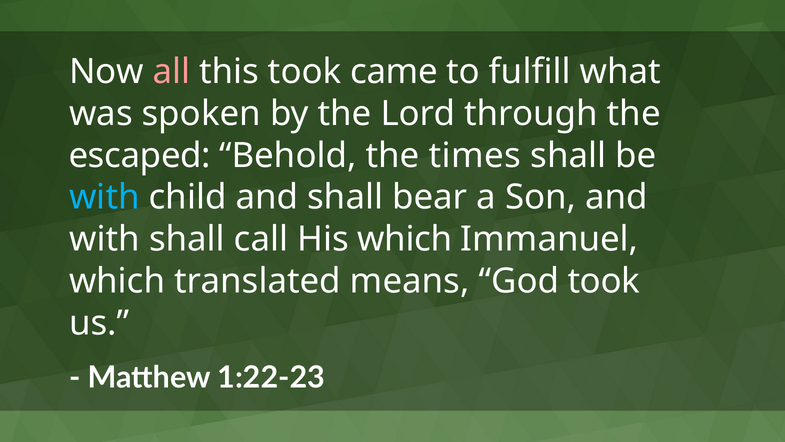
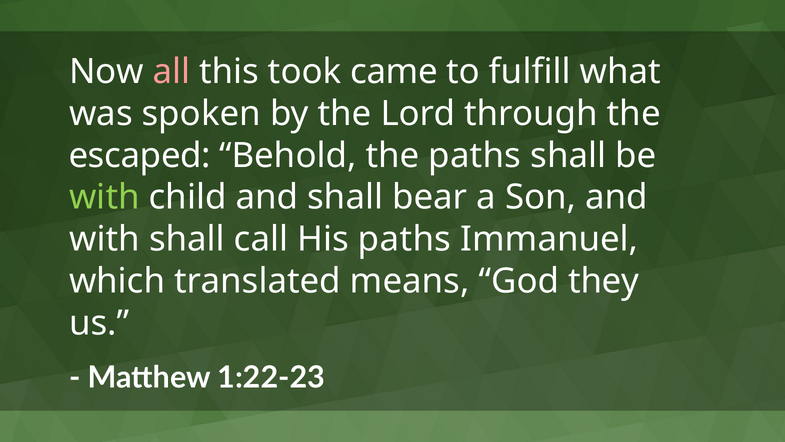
the times: times -> paths (475, 155)
with colour: light blue -> light green (104, 197)
His which: which -> paths (405, 239)
God took: took -> they (604, 281)
